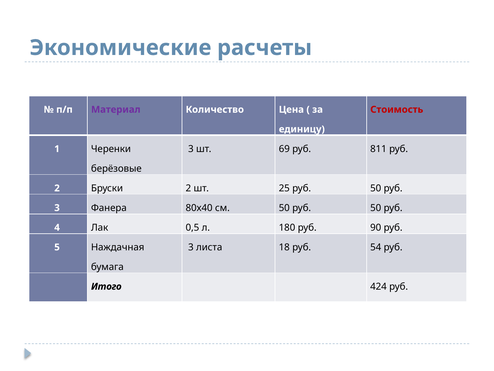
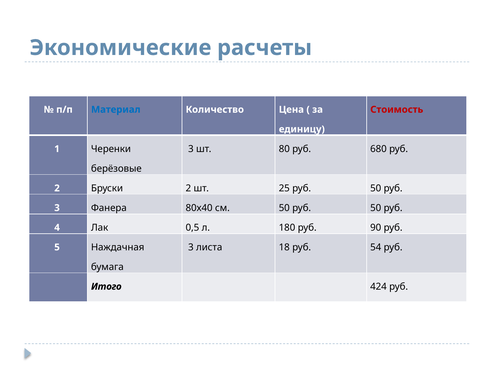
Материал colour: purple -> blue (116, 109)
69: 69 -> 80 (284, 149)
811: 811 -> 680 (378, 149)
